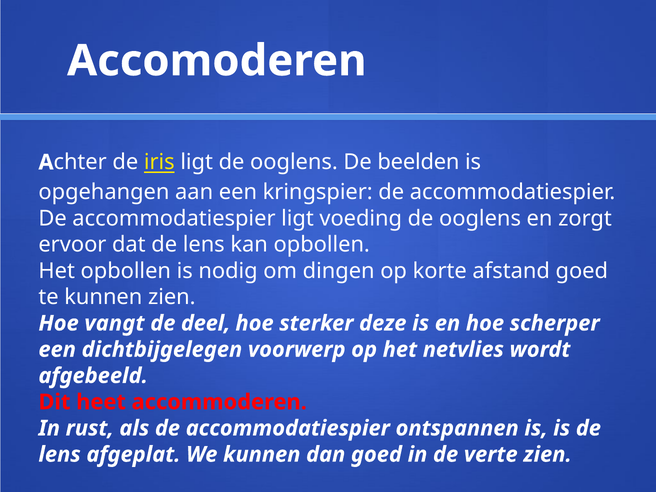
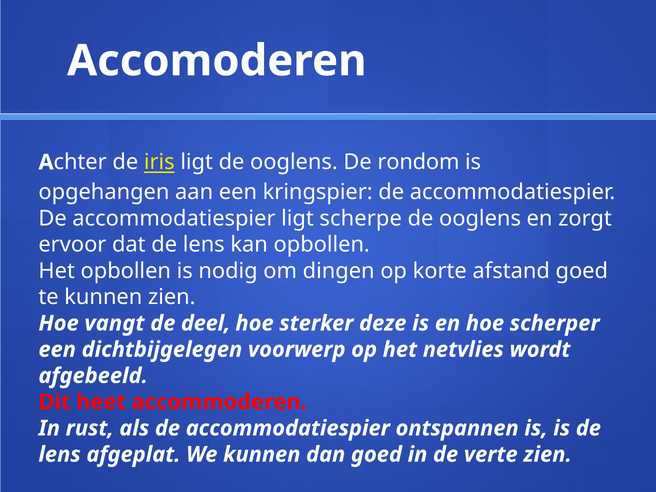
beelden: beelden -> rondom (418, 162)
voeding: voeding -> scherpe (361, 218)
